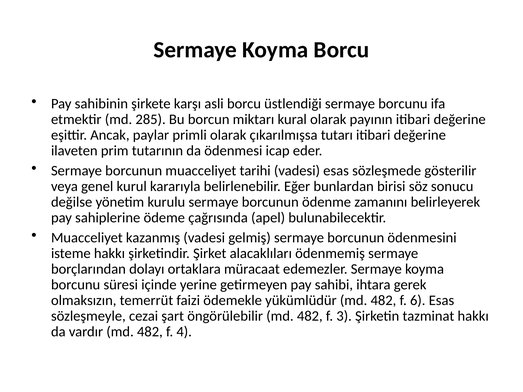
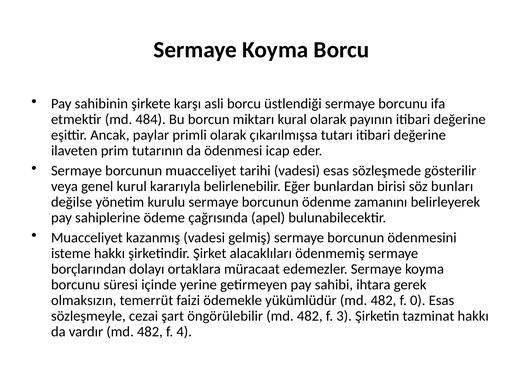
285: 285 -> 484 (151, 120)
sonucu: sonucu -> bunları (452, 187)
6: 6 -> 0 (418, 301)
